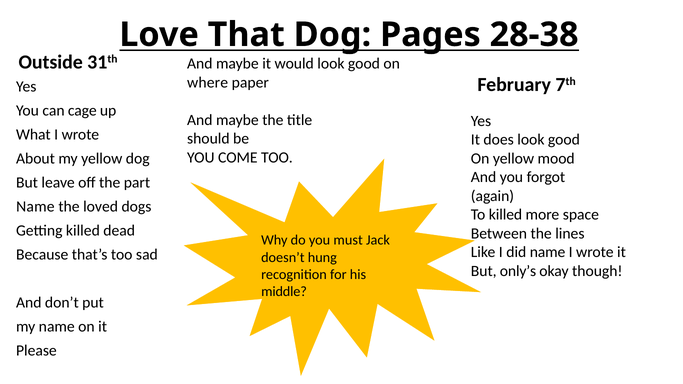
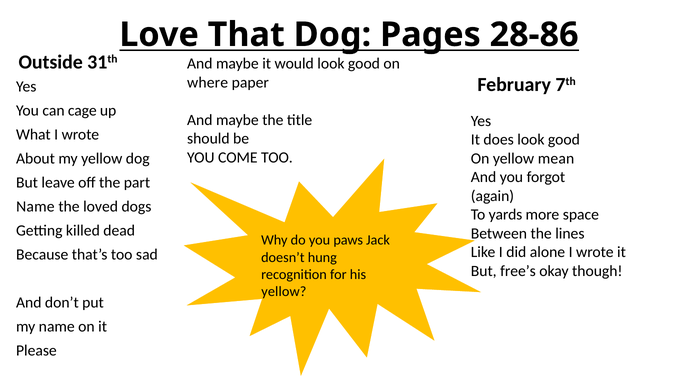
28-38: 28-38 -> 28-86 (534, 35)
mood: mood -> mean (556, 158)
killed: killed -> yards (505, 215)
must: must -> paws (348, 240)
did name: name -> alone (547, 252)
only’s: only’s -> free’s (518, 271)
middle: middle -> yellow (284, 292)
